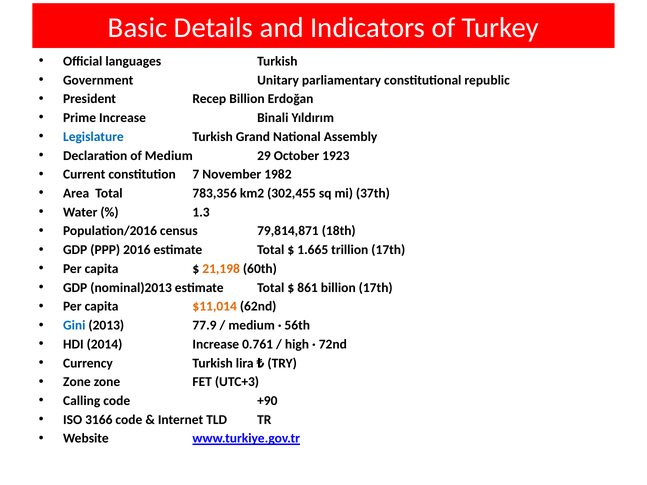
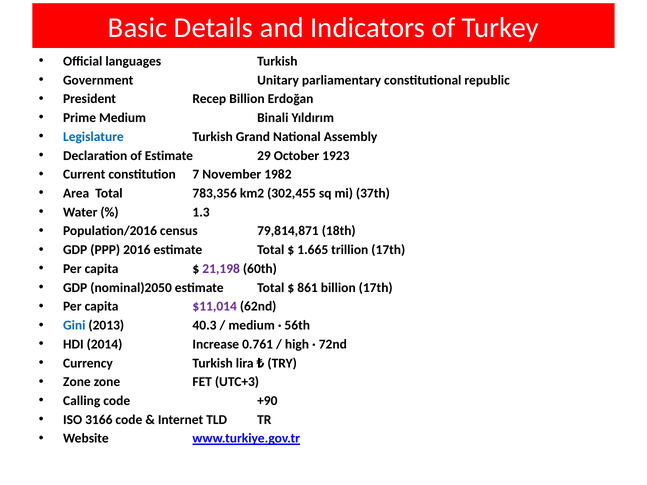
Prime Increase: Increase -> Medium (123, 118)
of Medium: Medium -> Estimate (169, 156)
21,198 colour: orange -> purple (221, 269)
nominal)2013: nominal)2013 -> nominal)2050 (131, 288)
$11,014 colour: orange -> purple (215, 307)
77.9: 77.9 -> 40.3 (205, 326)
